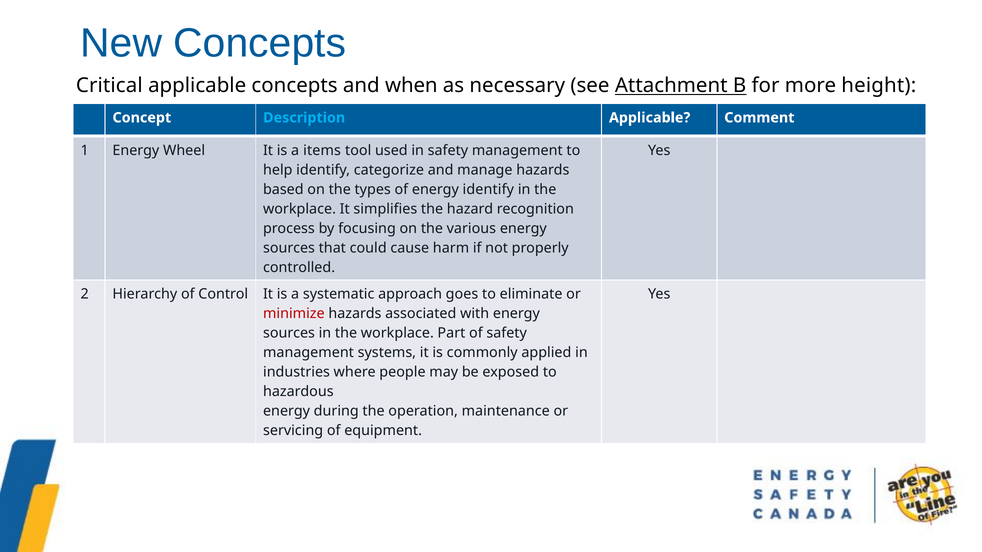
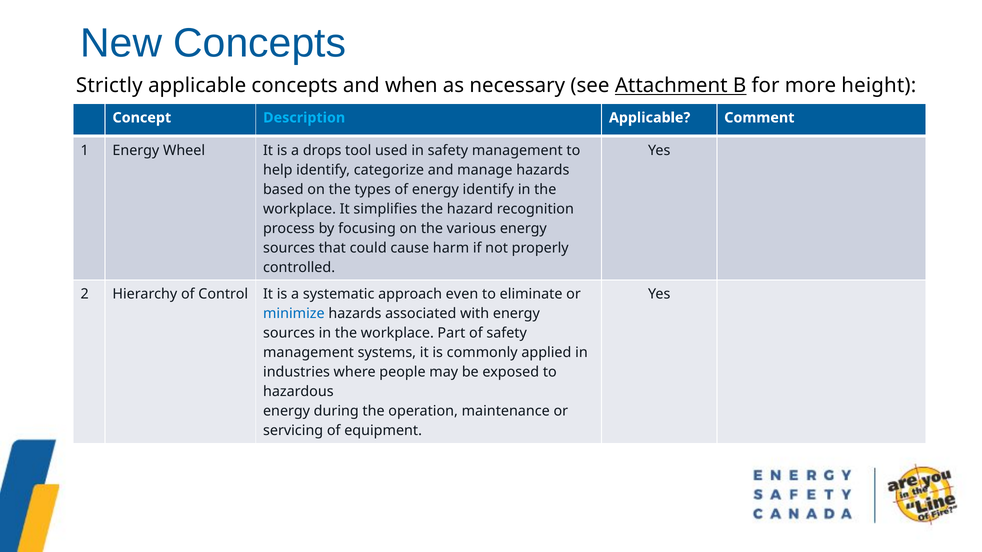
Critical: Critical -> Strictly (109, 85)
items: items -> drops (322, 150)
goes: goes -> even (462, 294)
minimize colour: red -> blue (294, 314)
